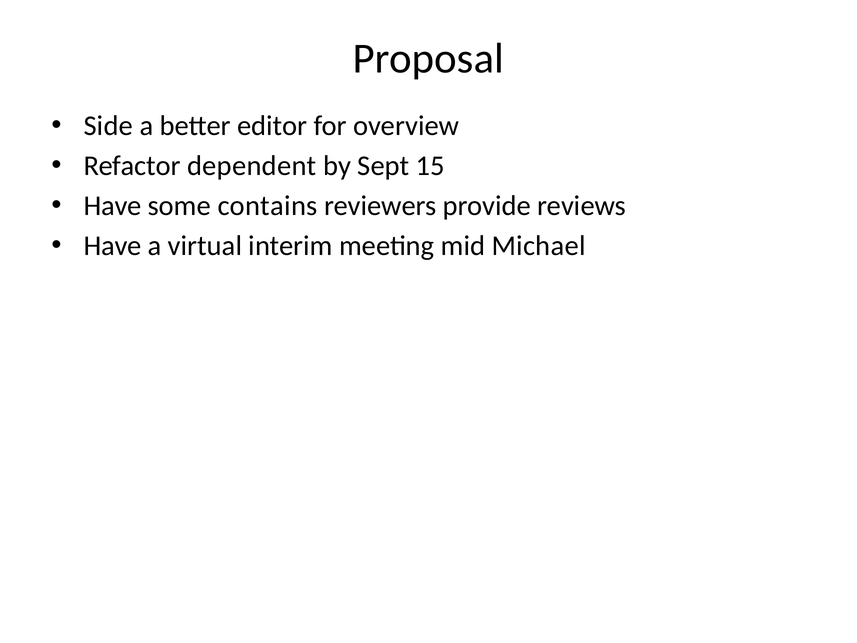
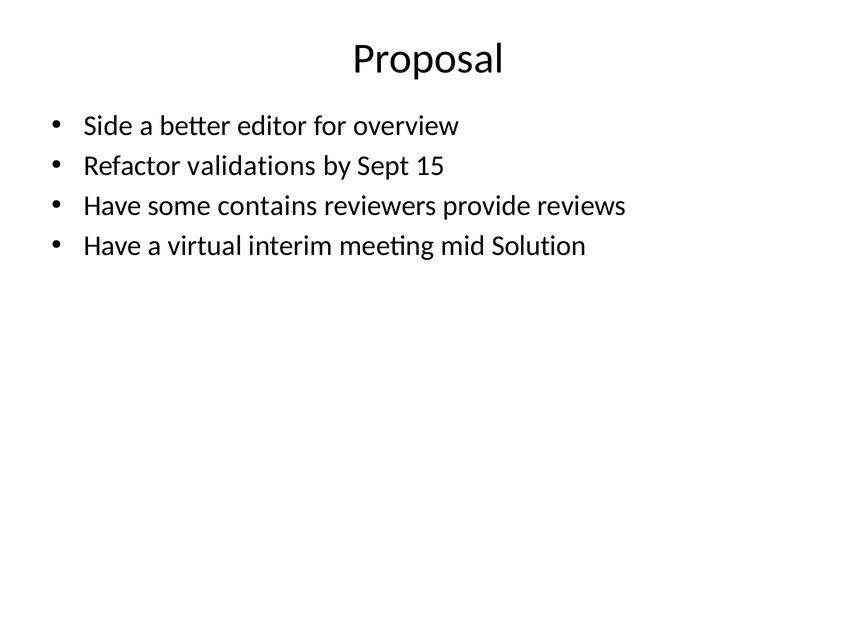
dependent: dependent -> validations (252, 166)
Michael: Michael -> Solution (539, 246)
